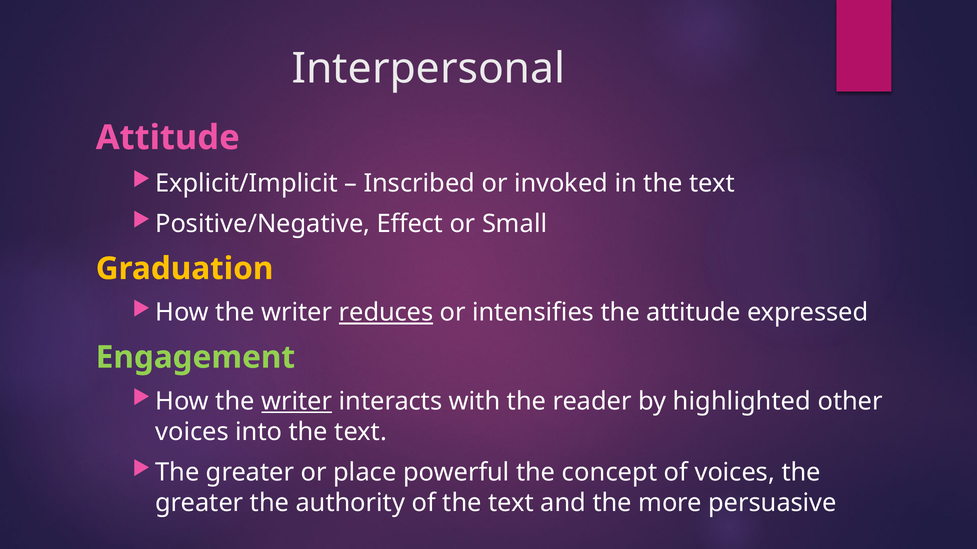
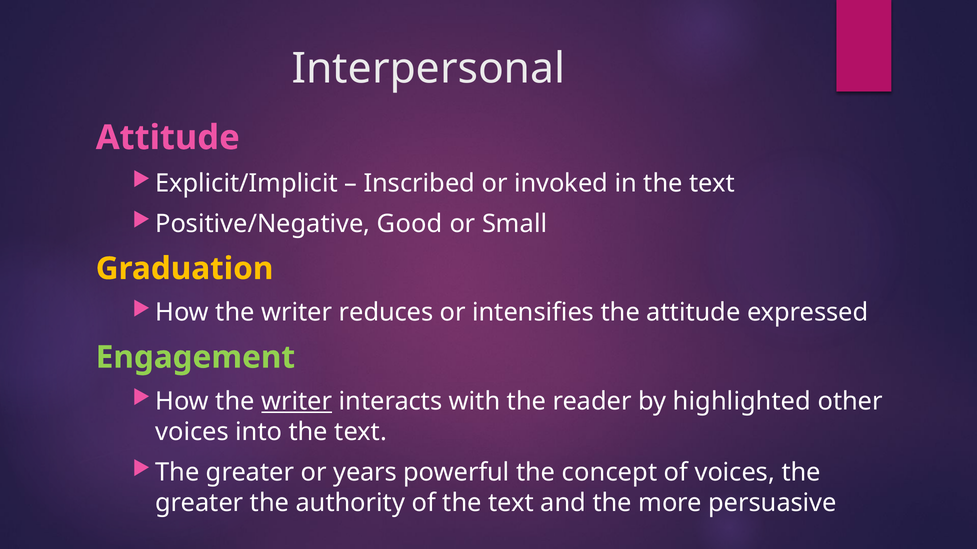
Effect: Effect -> Good (410, 224)
reduces underline: present -> none (386, 313)
place: place -> years (365, 473)
